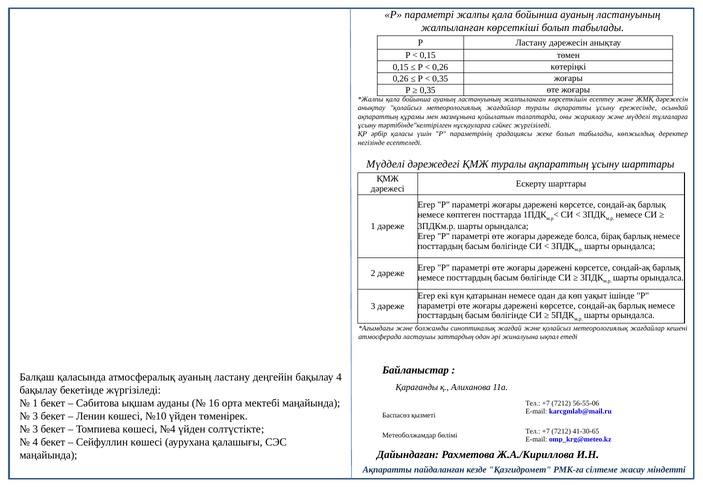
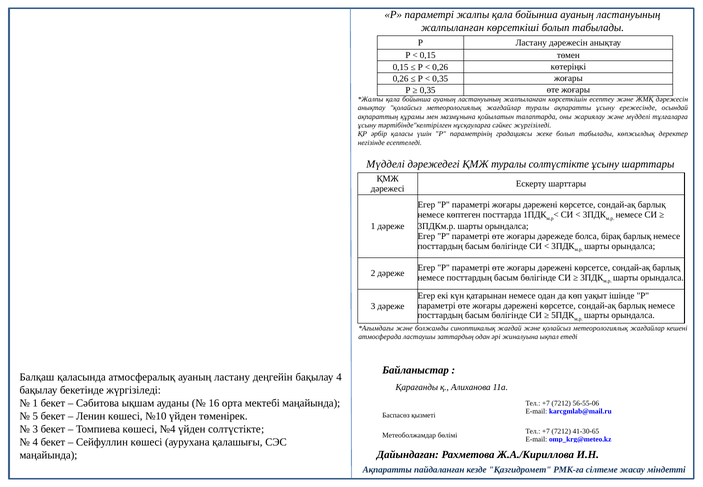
туралы ақпараттың: ақпараттың -> солтүстікте (559, 164)
3: 3 -> 5 (35, 416)
